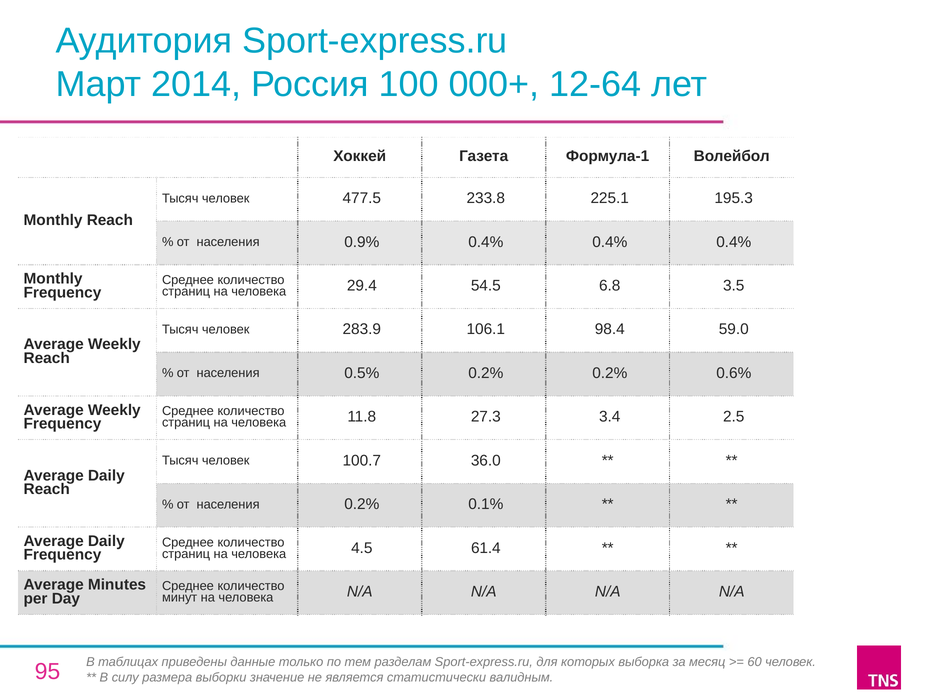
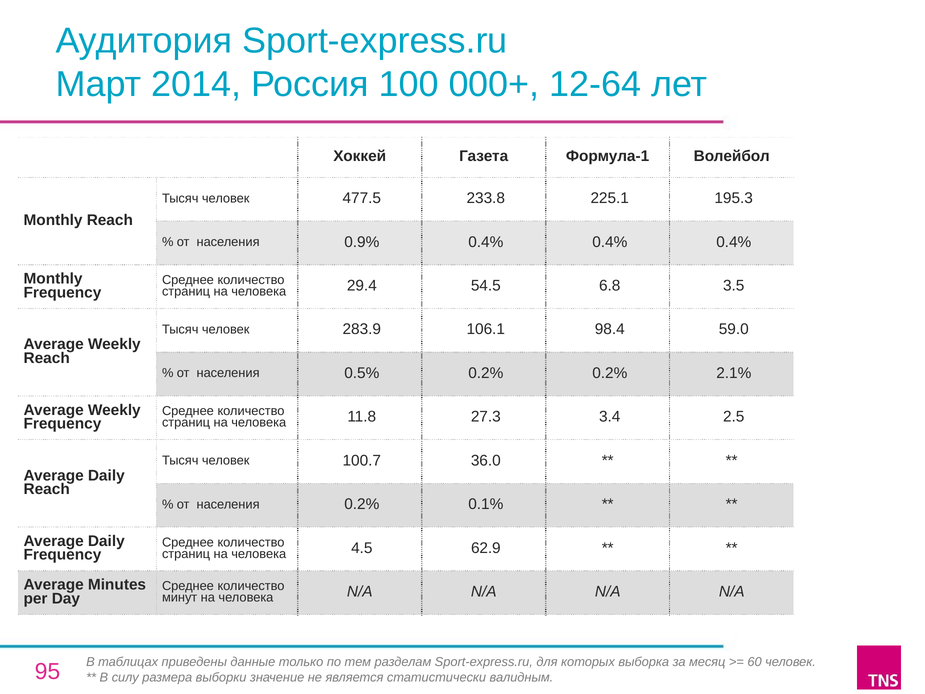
0.6%: 0.6% -> 2.1% (734, 373)
61.4: 61.4 -> 62.9 (486, 548)
